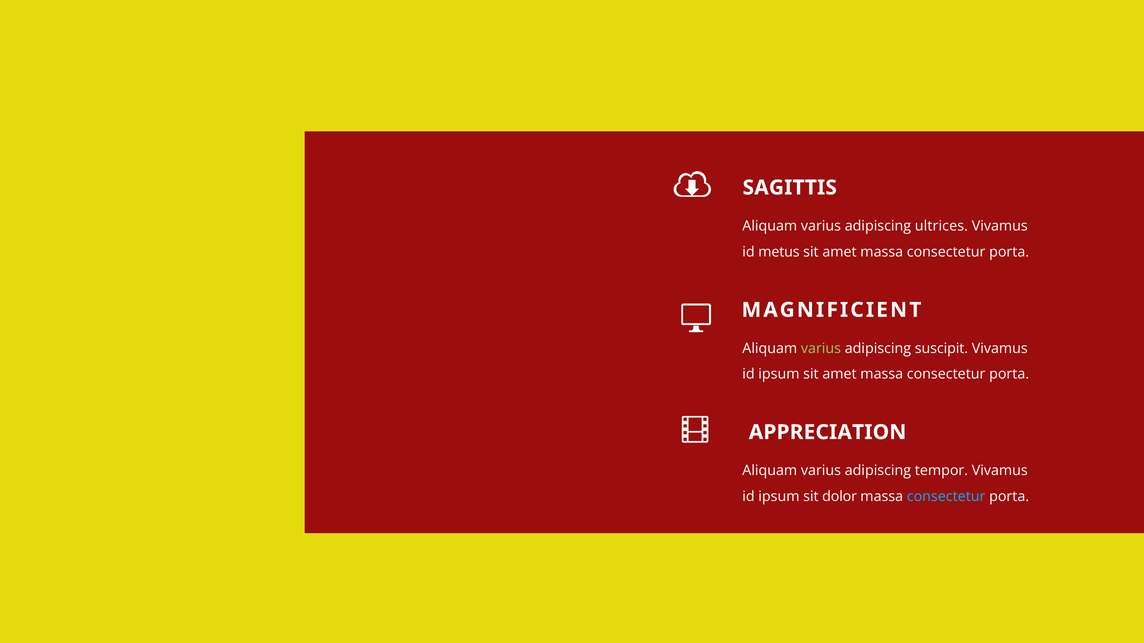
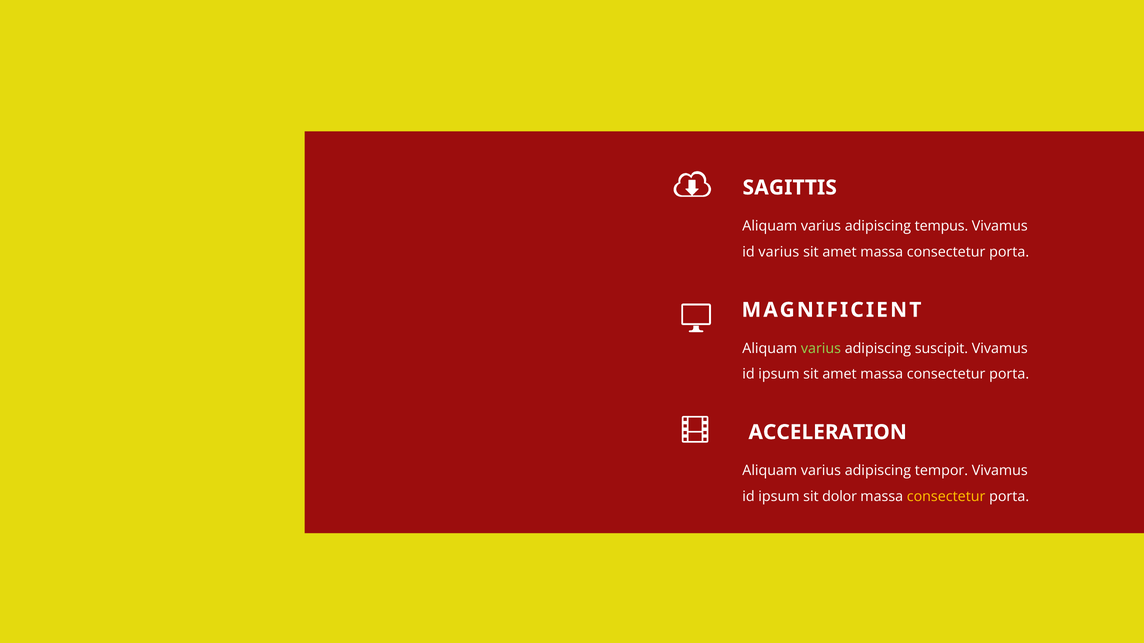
ultrices: ultrices -> tempus (941, 226)
id metus: metus -> varius (779, 252)
APPRECIATION: APPRECIATION -> ACCELERATION (828, 433)
consectetur colour: light blue -> yellow (946, 497)
